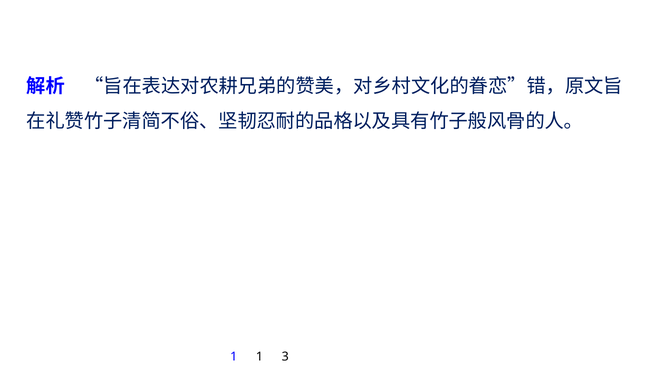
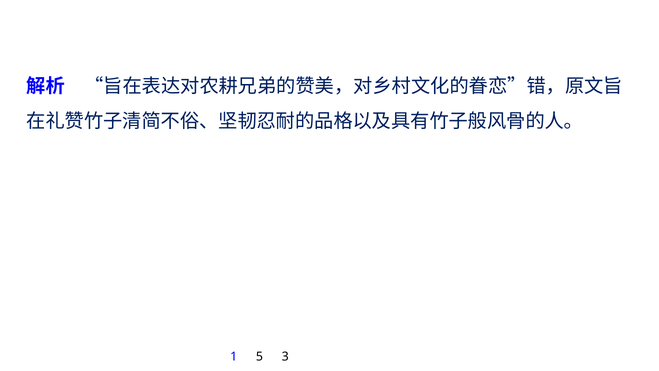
1 1: 1 -> 5 (259, 356)
